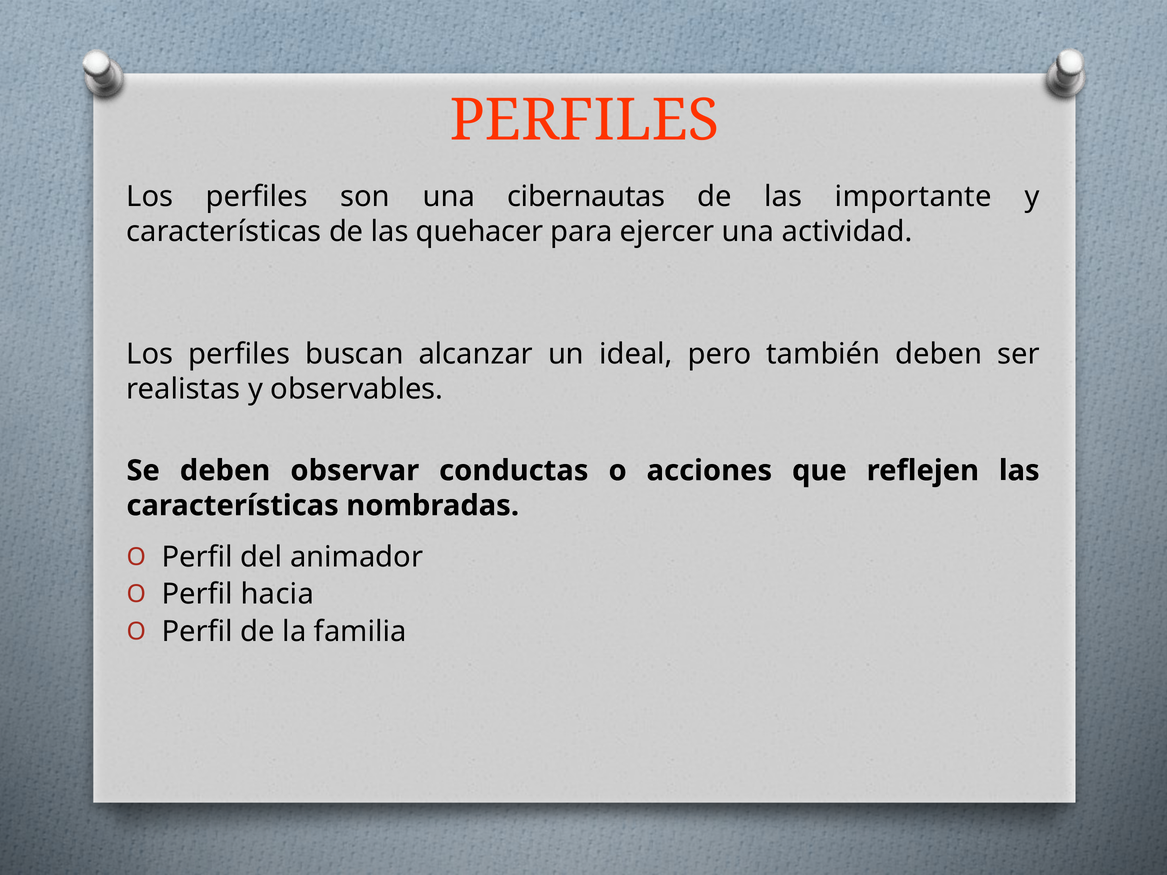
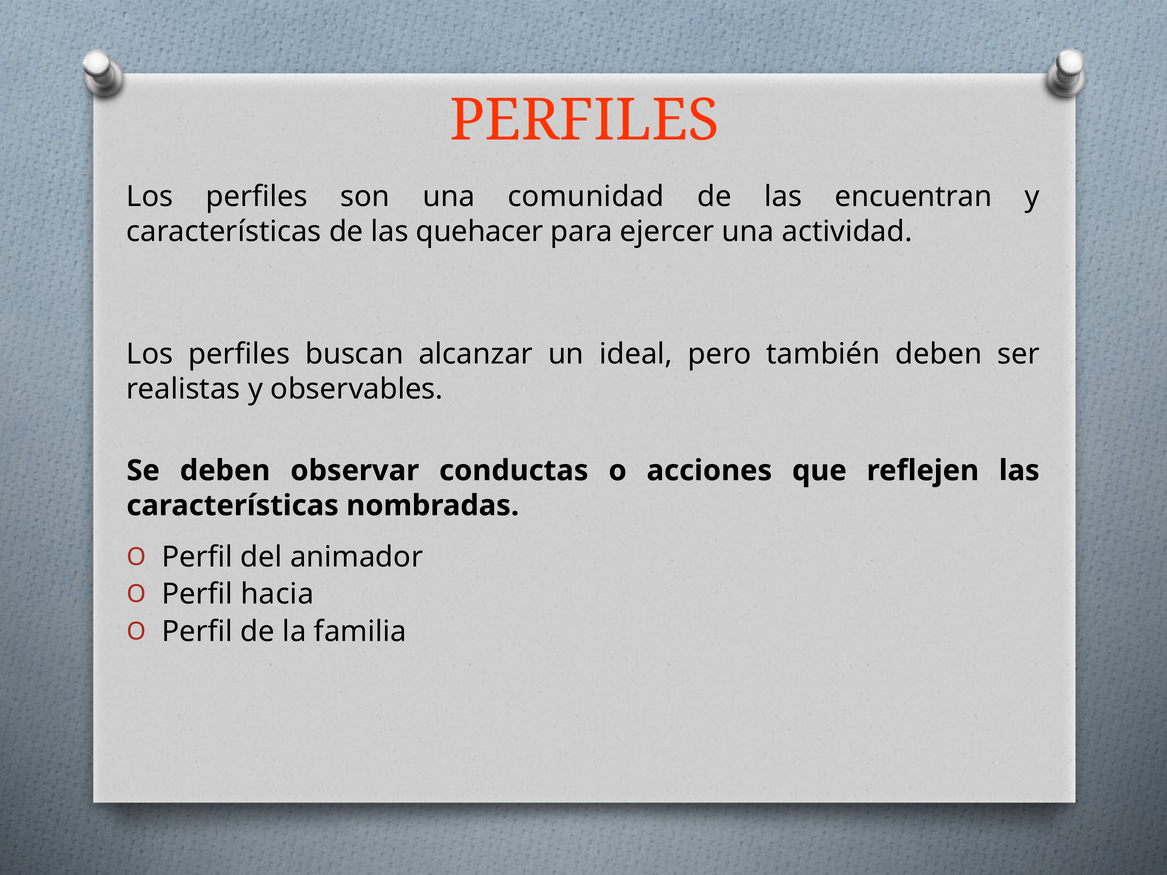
cibernautas: cibernautas -> comunidad (586, 196)
importante: importante -> encuentran (913, 196)
